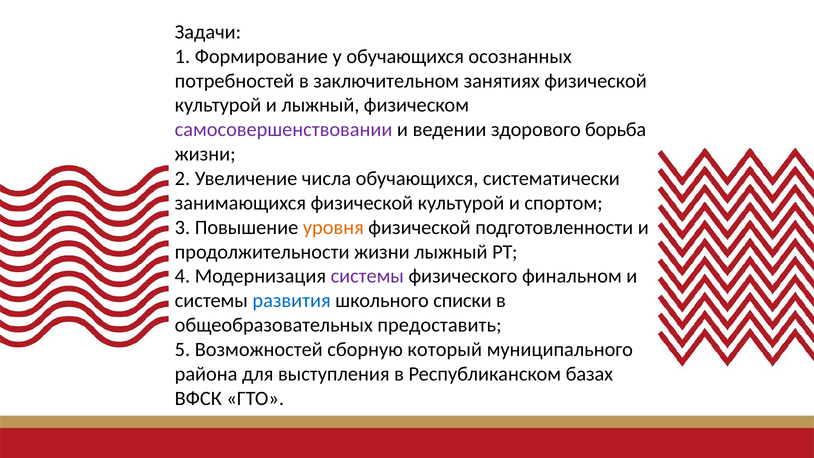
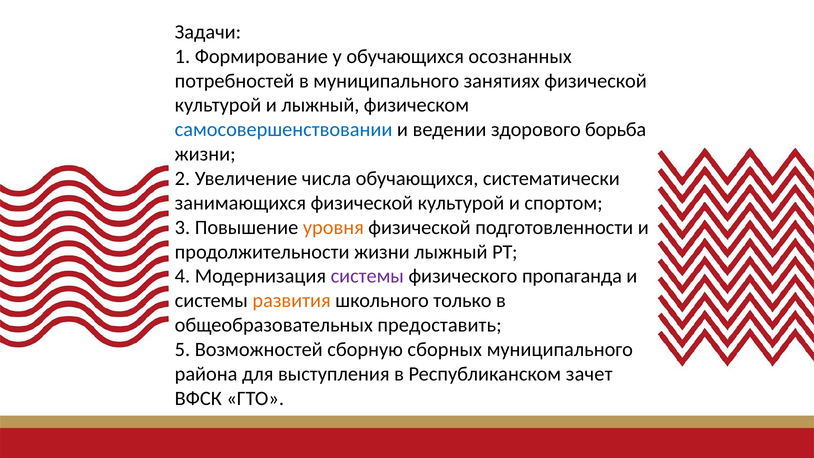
в заключительном: заключительном -> муниципального (386, 81)
самосовершенствовании colour: purple -> blue (284, 130)
финальном: финальном -> пропаганда (572, 276)
развития colour: blue -> orange (292, 301)
списки: списки -> только (462, 301)
который: который -> сборных (445, 349)
базах: базах -> зачет (589, 374)
